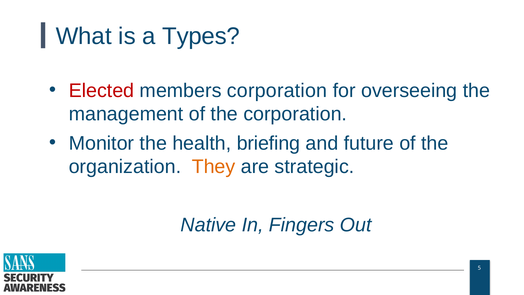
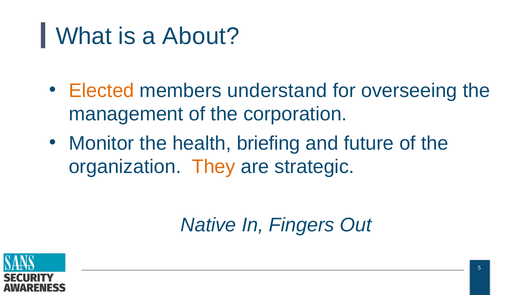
Types: Types -> About (201, 36)
Elected colour: red -> orange (101, 90)
members corporation: corporation -> understand (277, 90)
